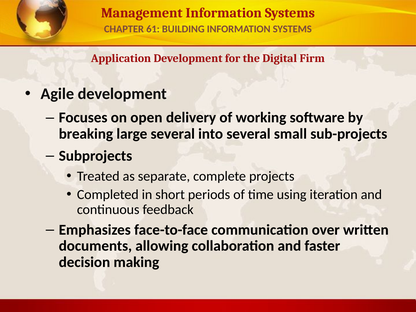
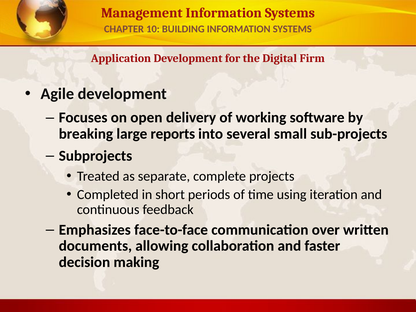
61: 61 -> 10 (153, 29)
large several: several -> reports (173, 134)
